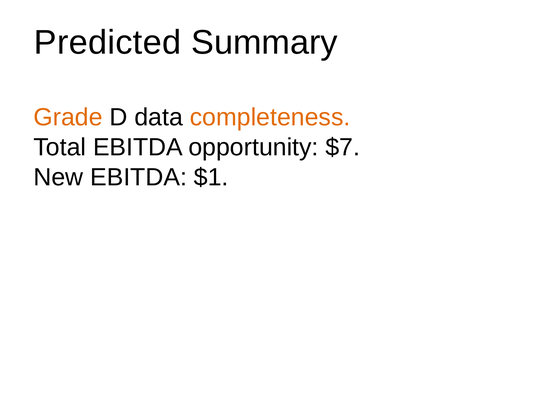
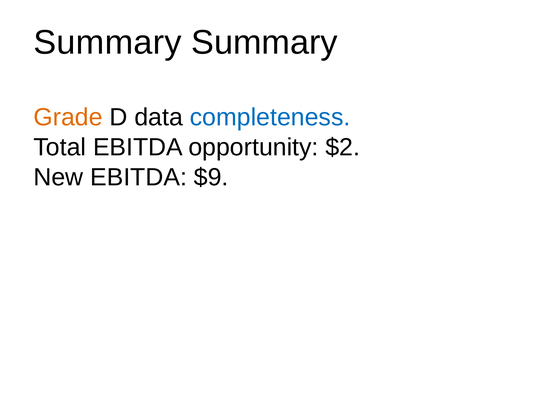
Predicted: Predicted -> Summary (108, 43)
completeness colour: orange -> blue (270, 117)
$7: $7 -> $2 (343, 147)
$1: $1 -> $9 (211, 177)
